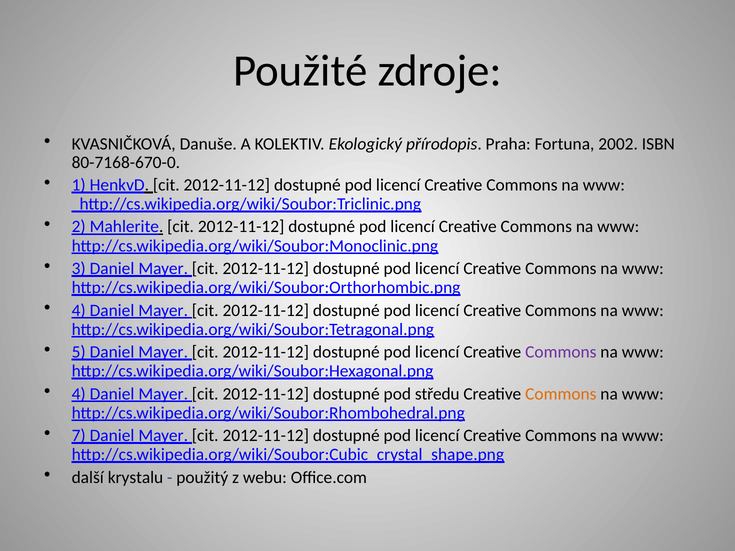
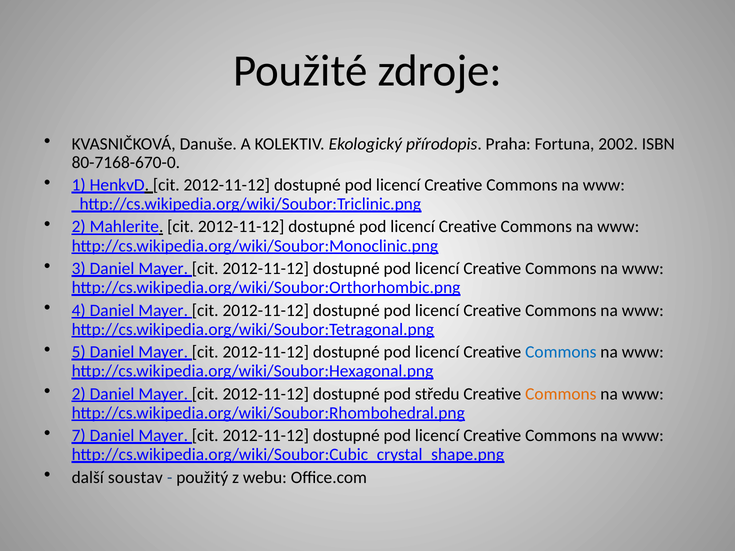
Commons colour: purple -> blue (561, 352)
4: 4 -> 2 (79, 394)
krystalu: krystalu -> soustav (135, 478)
